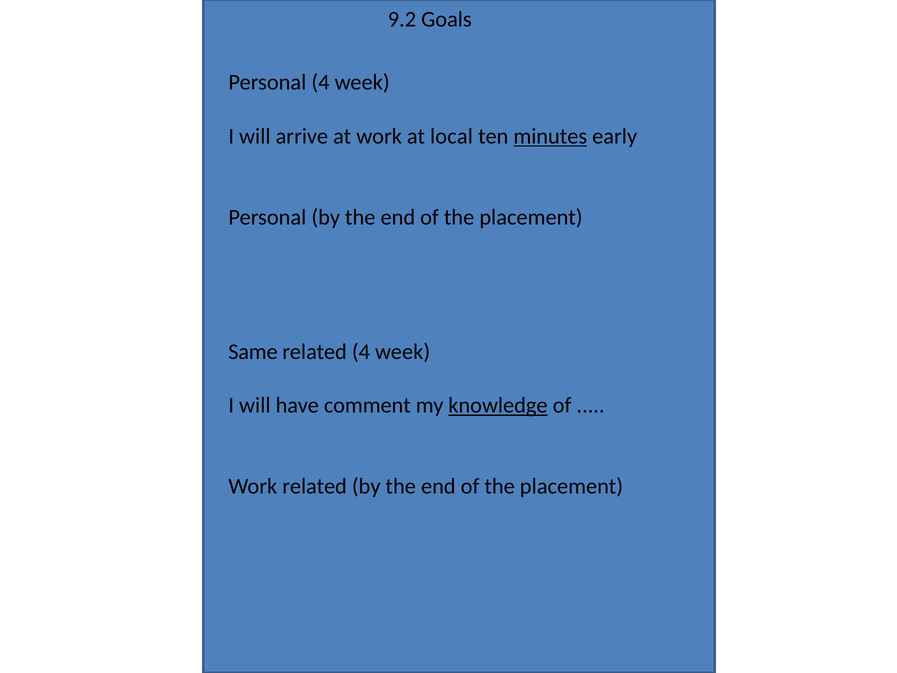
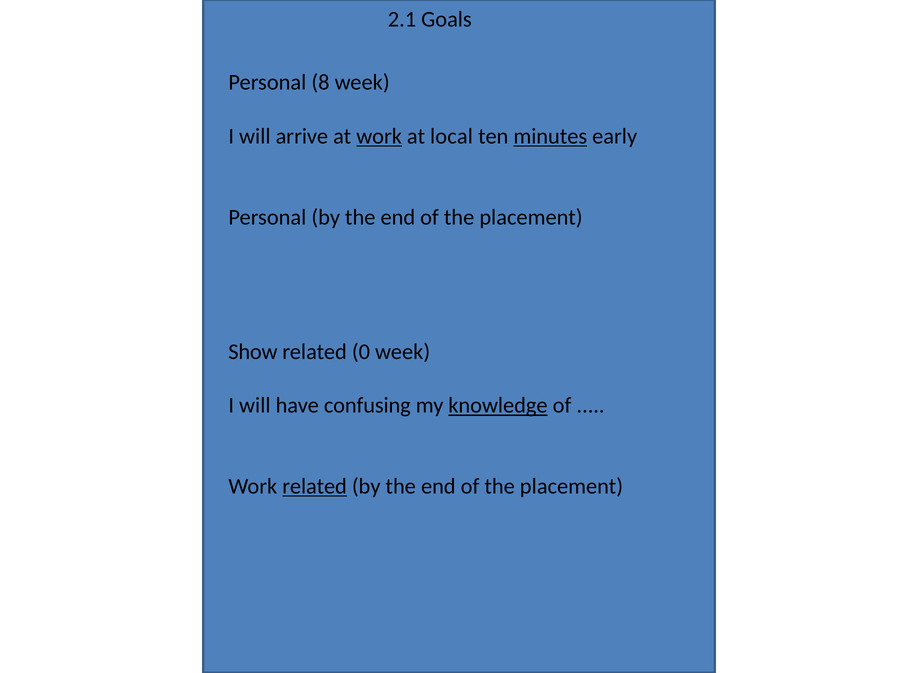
9.2: 9.2 -> 2.1 (402, 19)
Personal 4: 4 -> 8 (320, 82)
work underline: none -> present (379, 136)
Same: Same -> Show (253, 352)
related 4: 4 -> 0 (361, 352)
comment: comment -> confusing (367, 405)
related underline: none -> present (315, 486)
